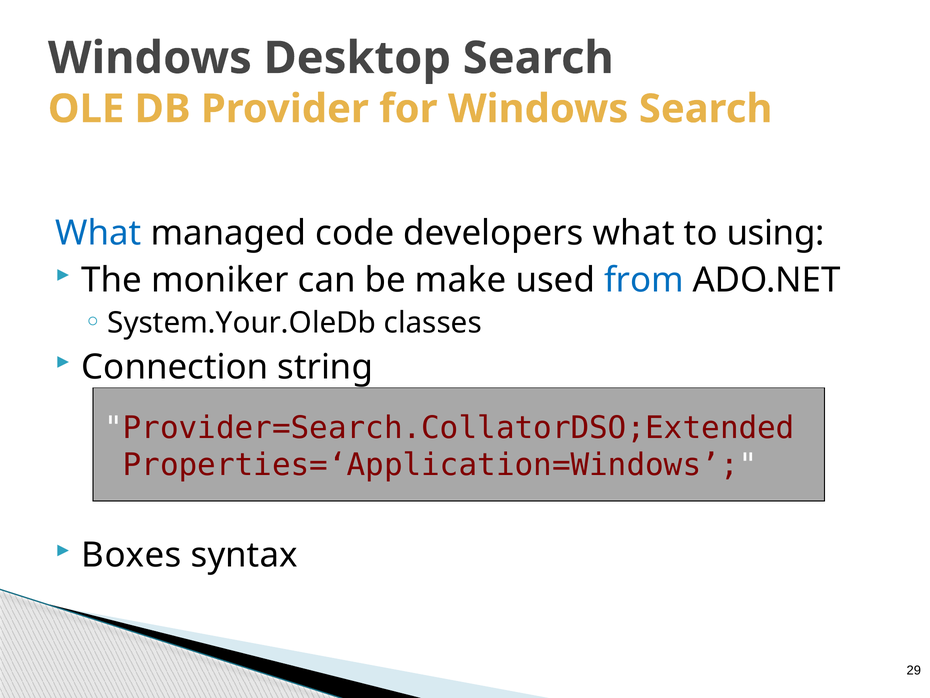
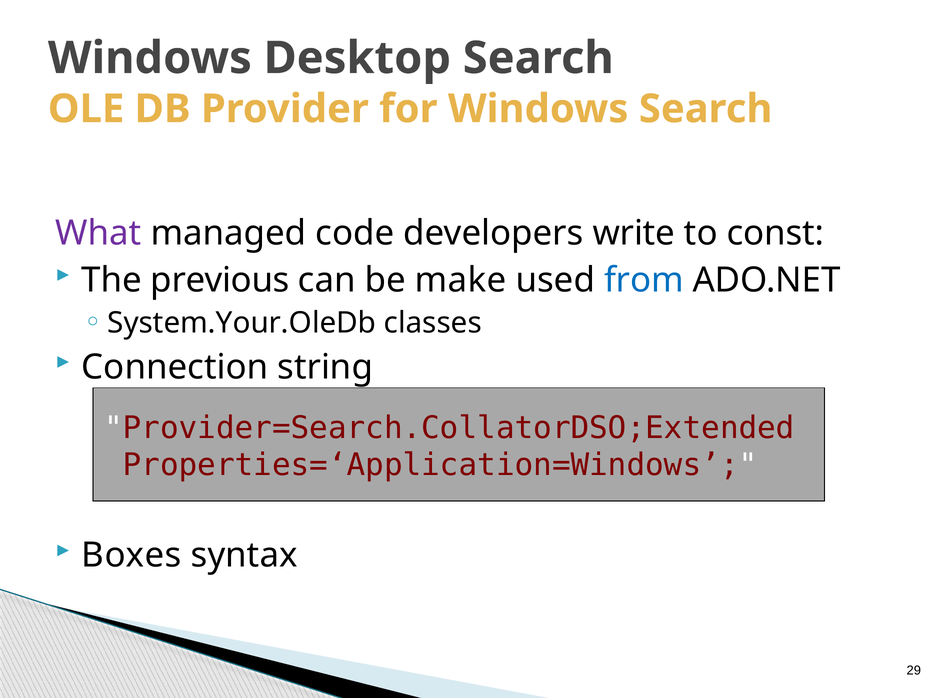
What colour: blue -> purple (98, 233)
developers what: what -> write (634, 233)
using: using -> const (775, 233)
moniker: moniker -> previous (220, 280)
